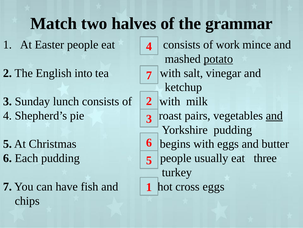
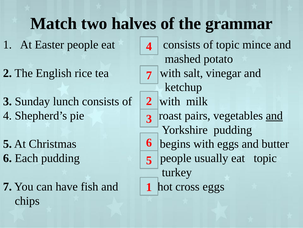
of work: work -> topic (228, 45)
potato underline: present -> none (218, 59)
into: into -> rice (83, 73)
eat three: three -> topic (265, 158)
